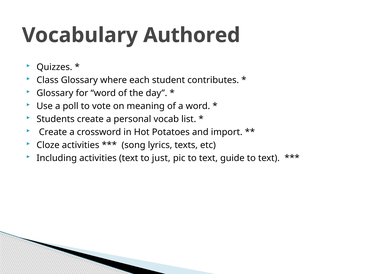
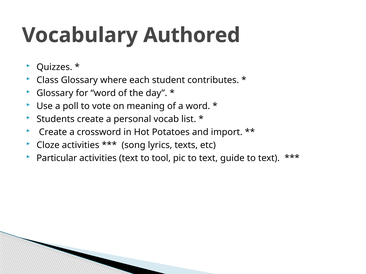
Including: Including -> Particular (57, 158)
just: just -> tool (161, 158)
